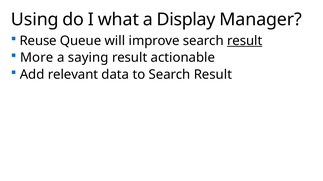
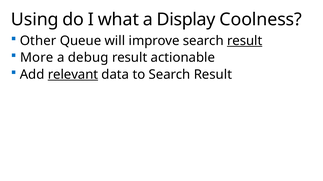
Manager: Manager -> Coolness (261, 20)
Reuse: Reuse -> Other (38, 41)
saying: saying -> debug (88, 58)
relevant underline: none -> present (73, 75)
